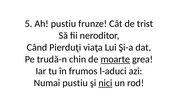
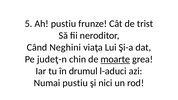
Pierduţi: Pierduţi -> Neghini (65, 47)
trudă-n: trudă-n -> judeţ-n (52, 59)
frumos: frumos -> drumul (83, 71)
nici underline: present -> none (105, 83)
